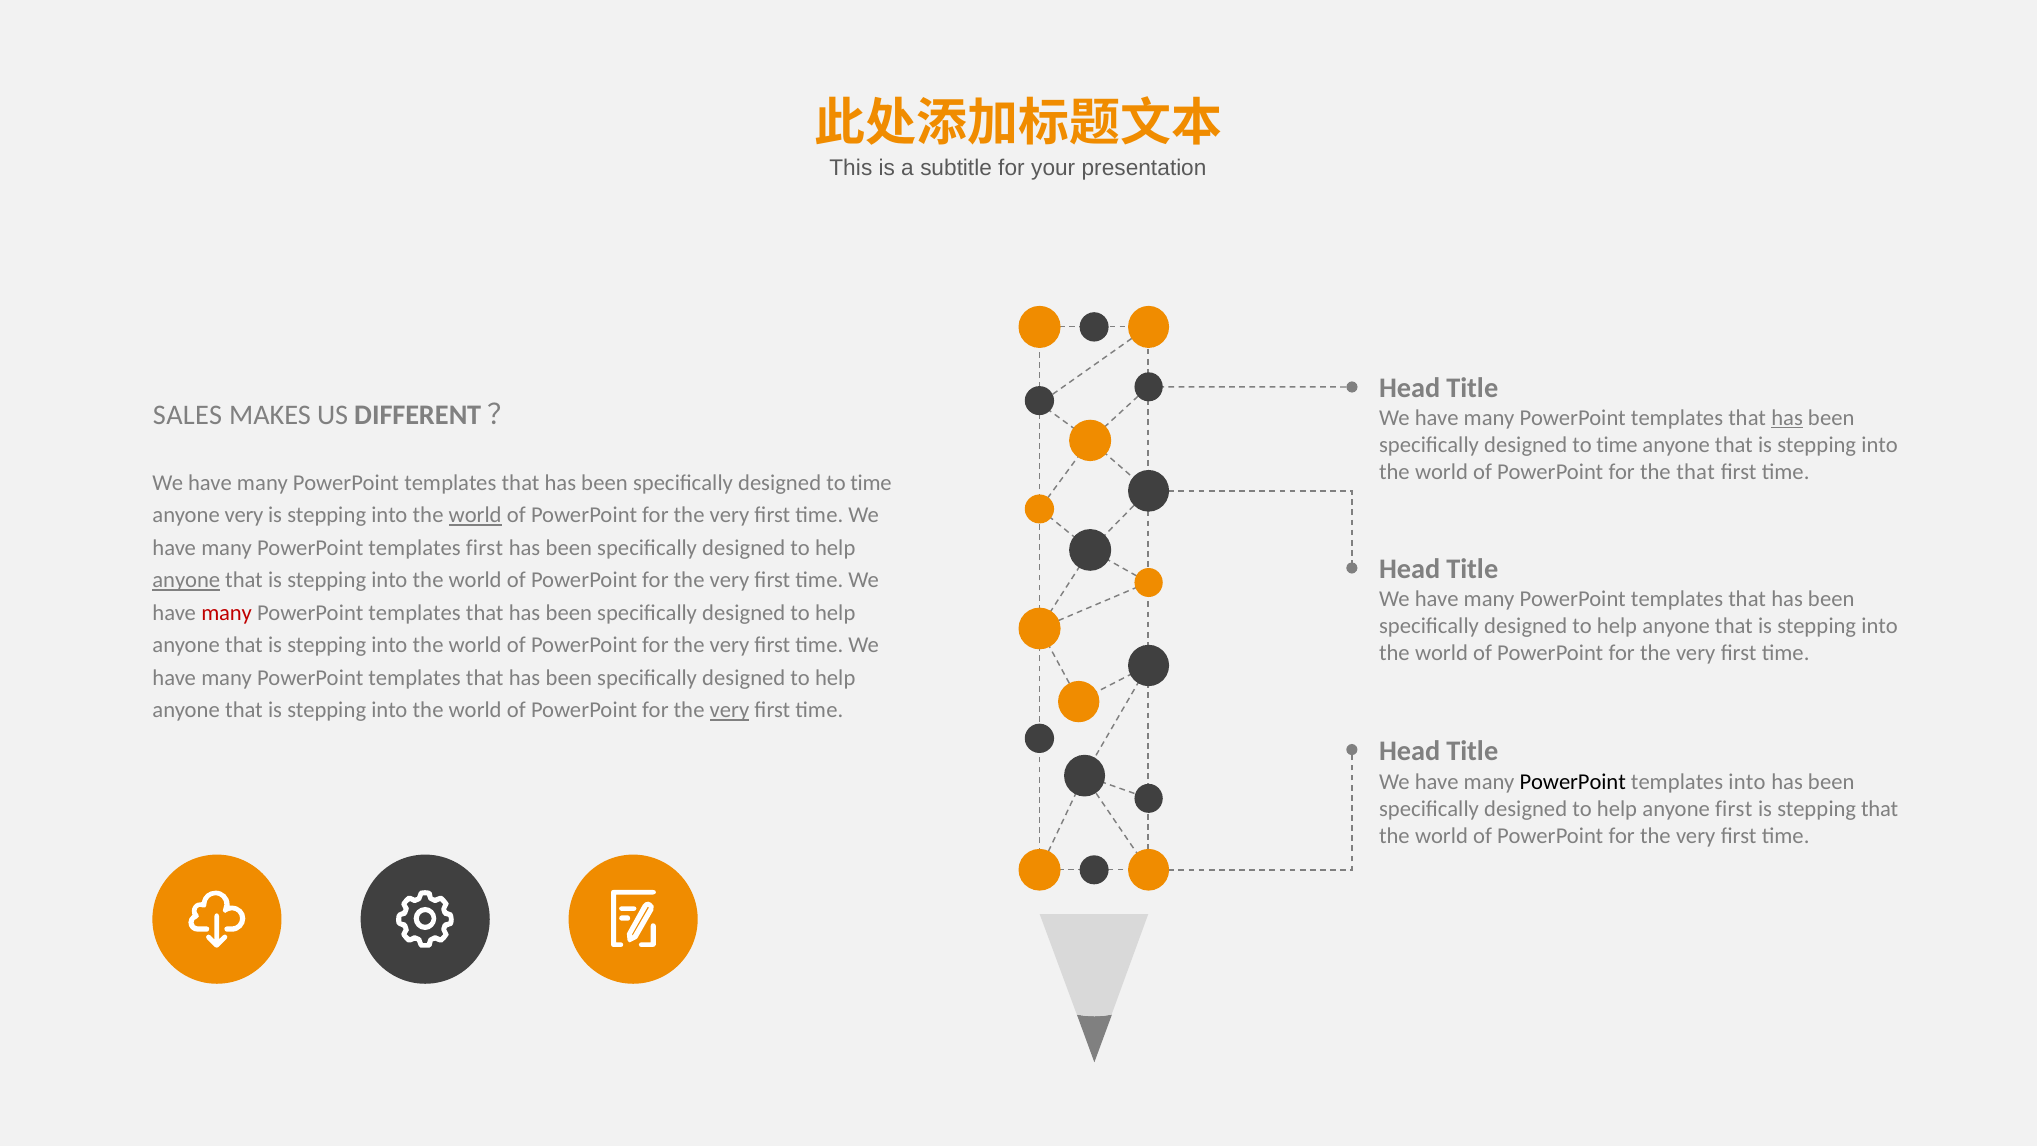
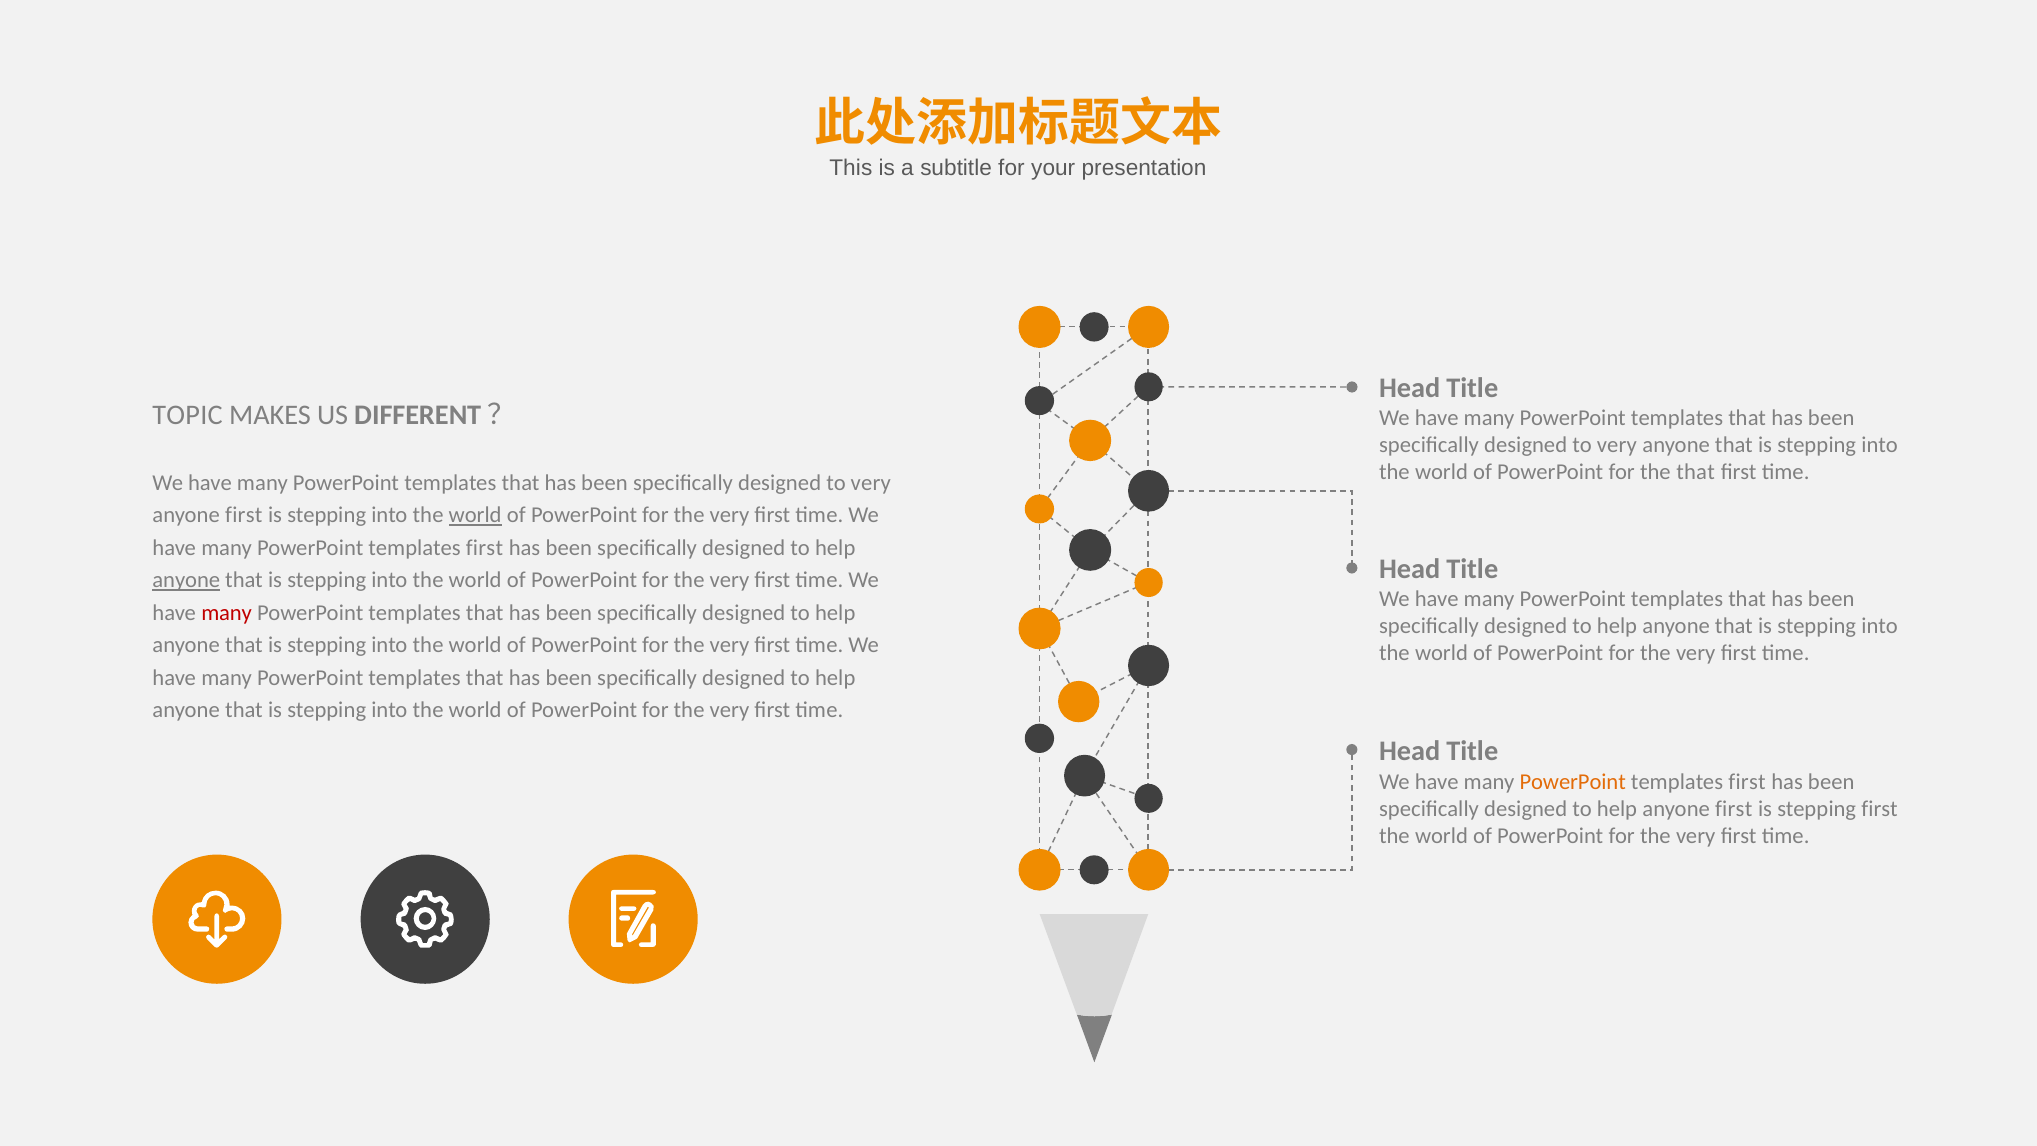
SALES: SALES -> TOPIC (188, 414)
has underline: present -> none (1787, 418)
time: time -> very (1617, 445)
time: time -> very (871, 483)
very: very -> first (244, 515)
very underline: present -> none (730, 710)
PowerPoint colour: black -> orange (1573, 781)
into: into -> first (1747, 781)
stepping that: that -> first (1880, 808)
